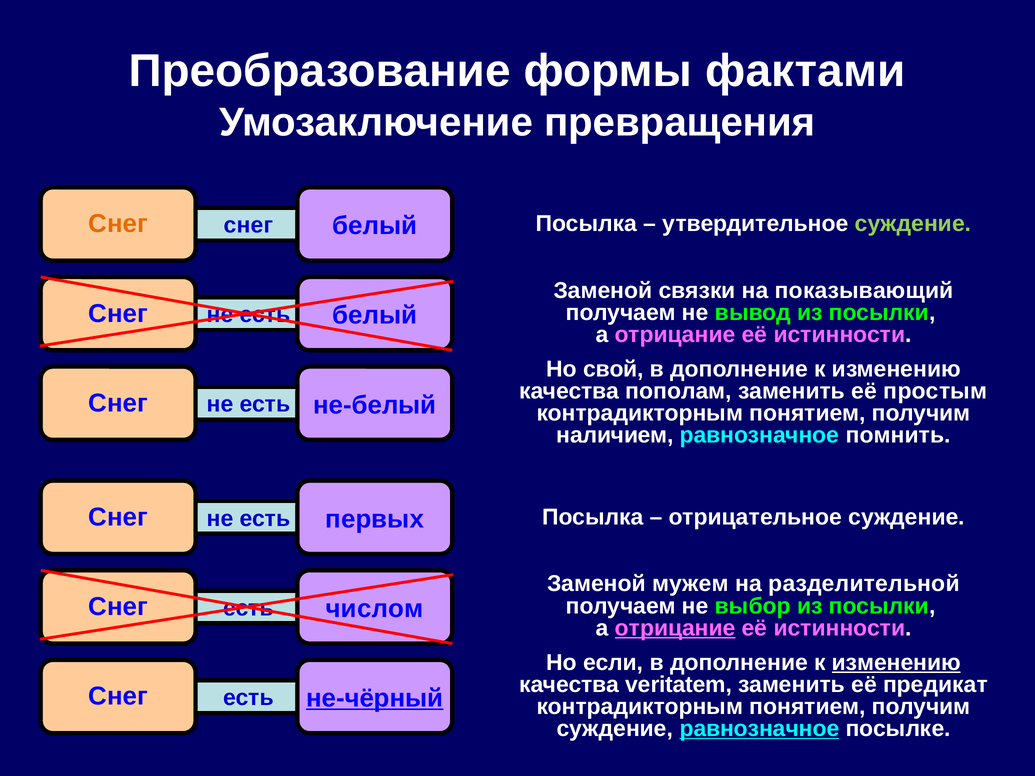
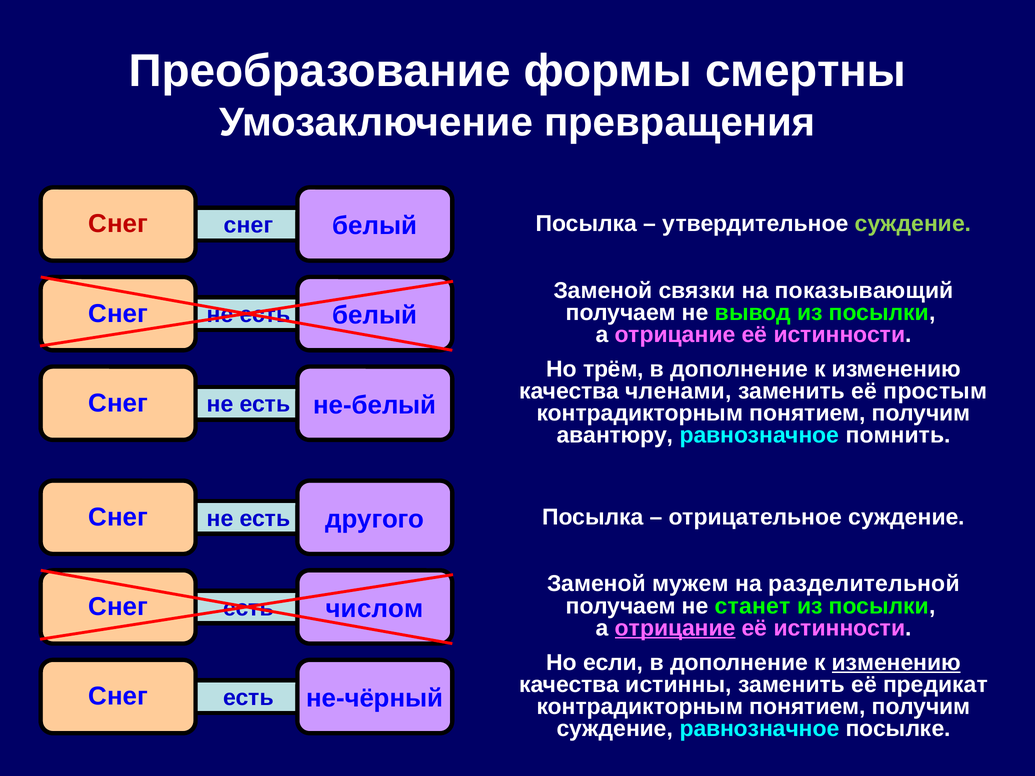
фактами: фактами -> смертны (806, 71)
Снег colour: orange -> red (118, 224)
свой: свой -> трём (613, 369)
пополам: пополам -> членами (678, 391)
наличием: наличием -> авантюру (615, 436)
первых: первых -> другого (375, 519)
выбор: выбор -> станет (753, 606)
veritatem: veritatem -> истинны (679, 685)
не-чёрный underline: present -> none (375, 699)
равнозначное underline: present -> none (759, 729)
